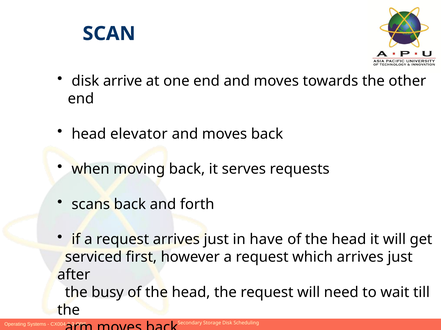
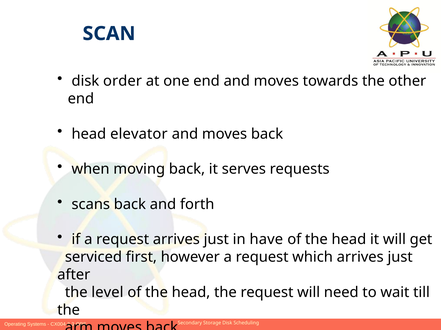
arrive: arrive -> order (123, 81)
busy: busy -> level (107, 293)
